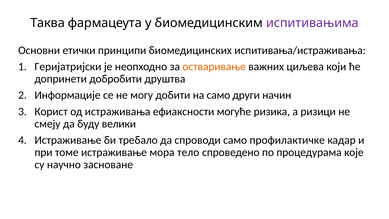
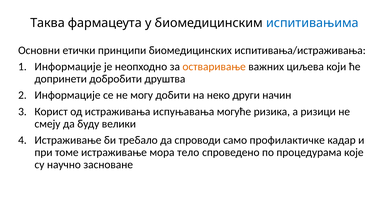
испитивањима colour: purple -> blue (312, 23)
Геријатријски: Геријатријски -> Информације (68, 67)
на само: само -> неко (218, 95)
ефиаксности: ефиаксности -> испуњавања (184, 111)
